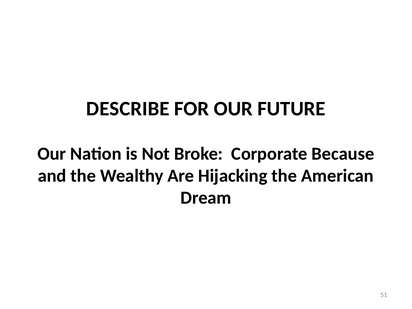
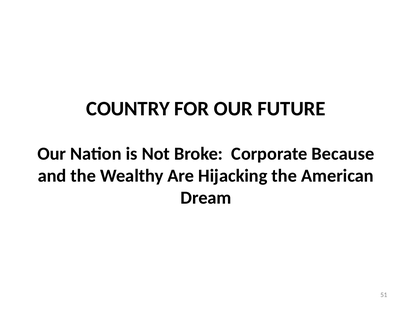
DESCRIBE: DESCRIBE -> COUNTRY (128, 109)
